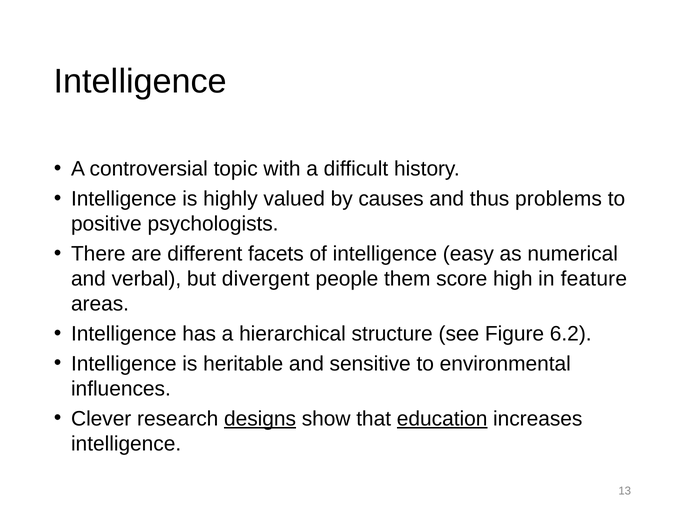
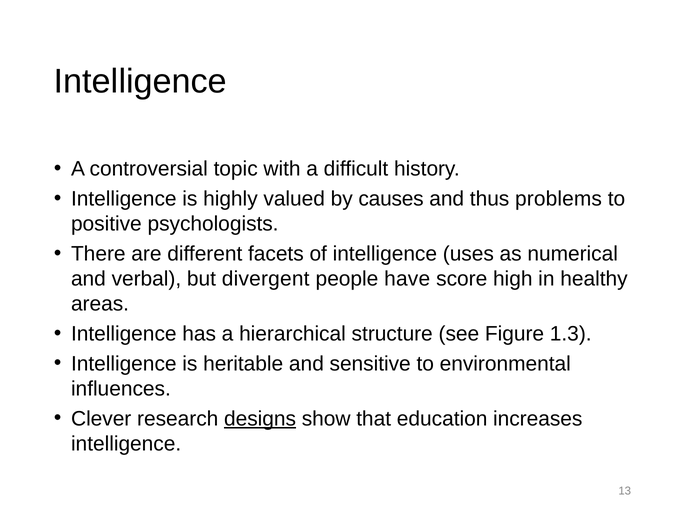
easy: easy -> uses (468, 254)
them: them -> have (407, 279)
feature: feature -> healthy (594, 279)
6.2: 6.2 -> 1.3 (571, 334)
education underline: present -> none (442, 418)
